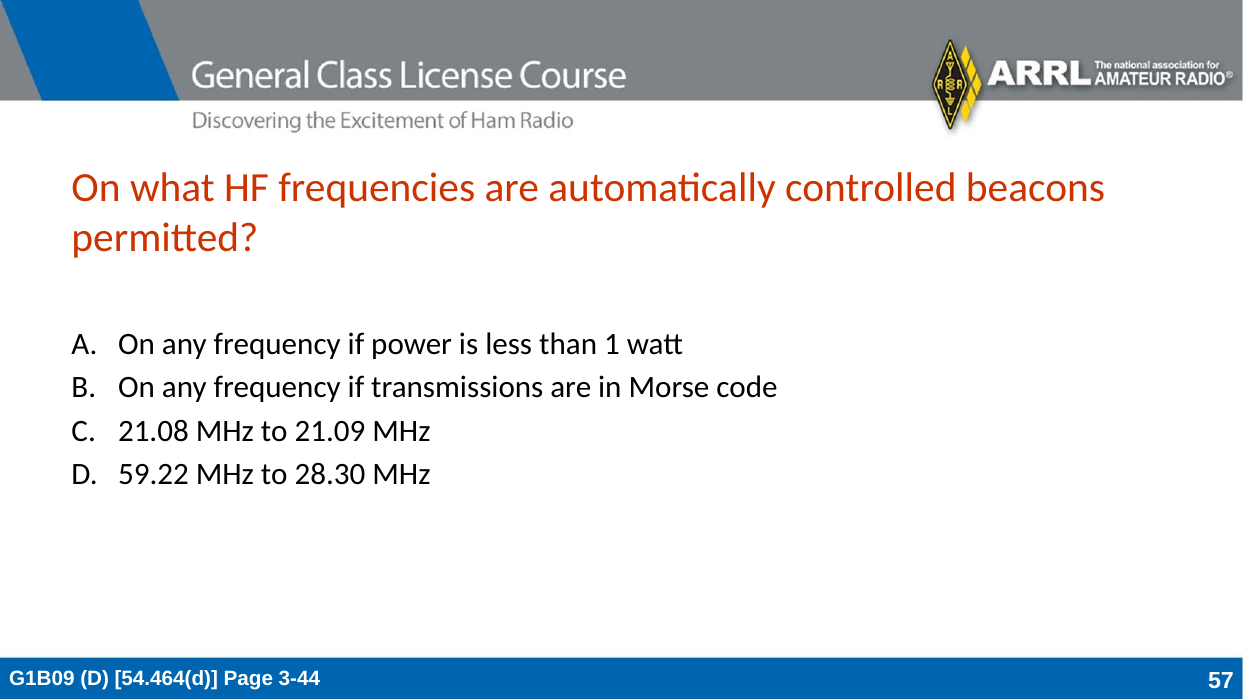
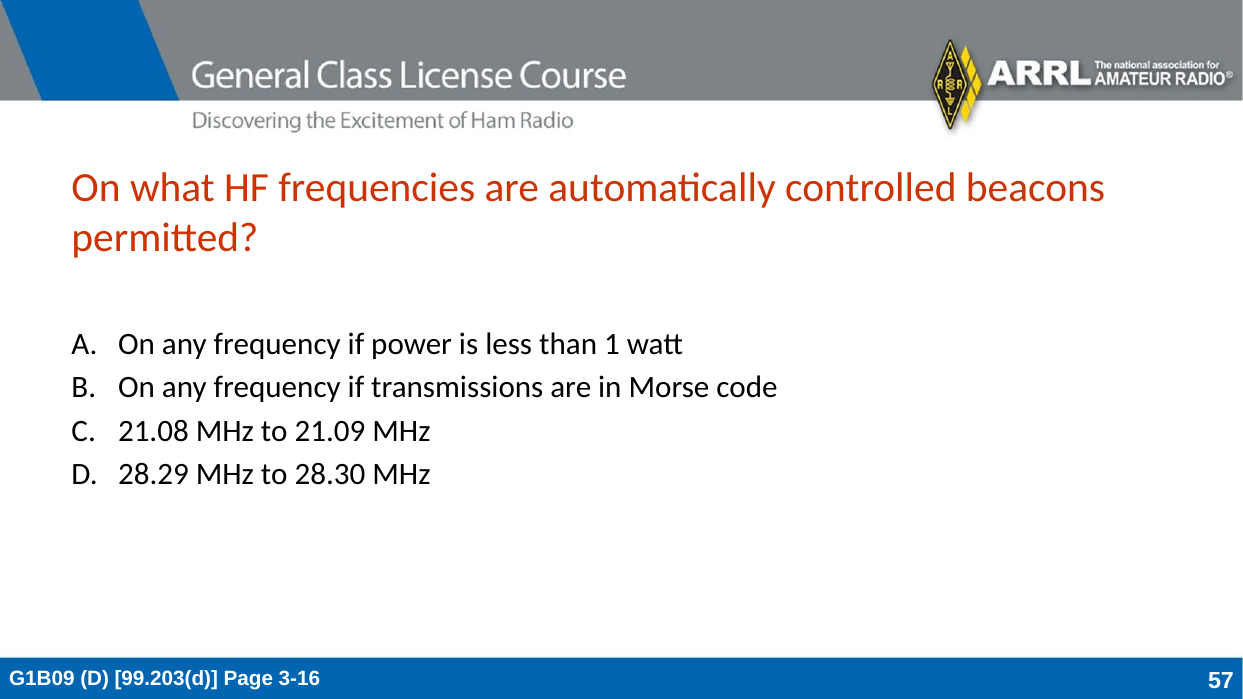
59.22: 59.22 -> 28.29 (153, 474)
54.464(d: 54.464(d -> 99.203(d (166, 679)
3-44: 3-44 -> 3-16 (299, 679)
